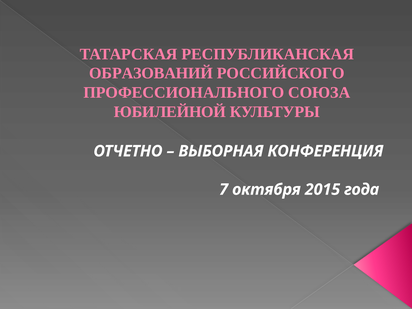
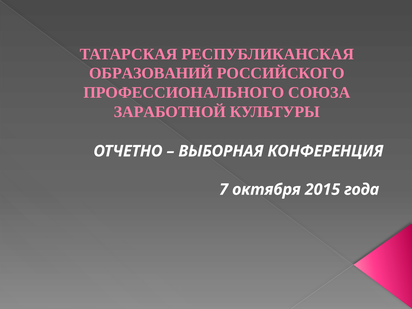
ЮБИЛЕЙНОЙ: ЮБИЛЕЙНОЙ -> ЗАРАБОТНОЙ (170, 112)
